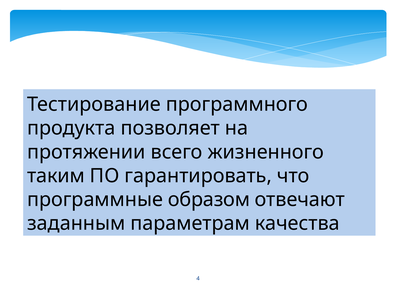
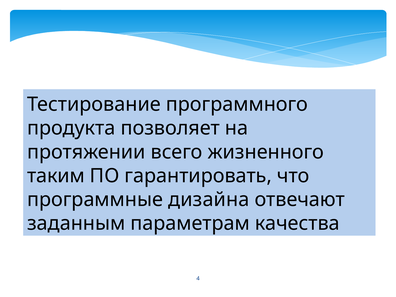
образом: образом -> дизайна (209, 199)
